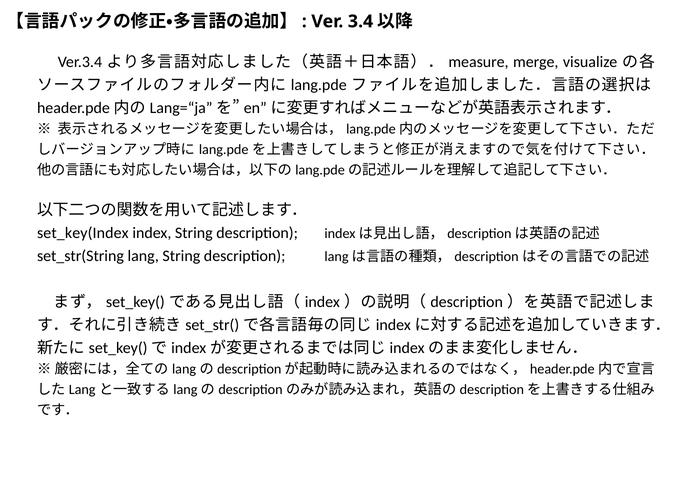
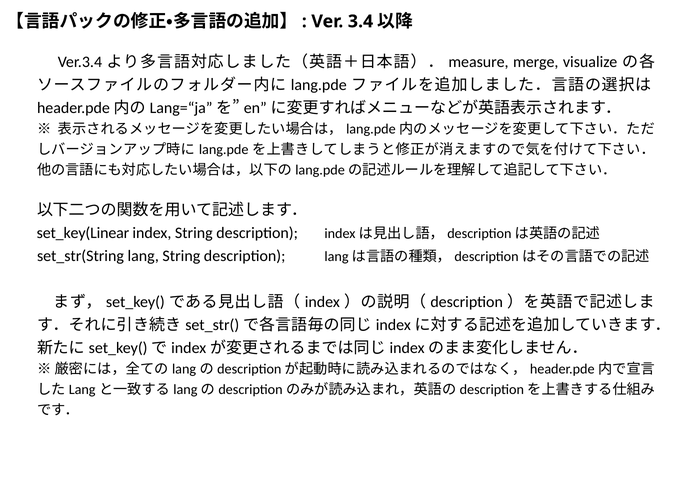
set_key(Index: set_key(Index -> set_key(Linear (83, 233)
